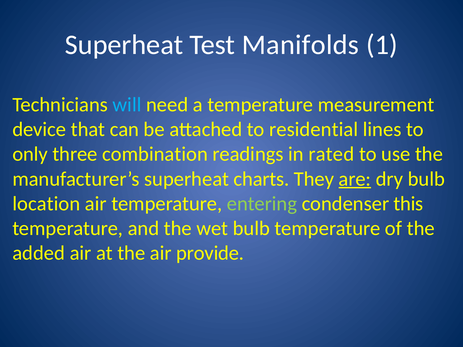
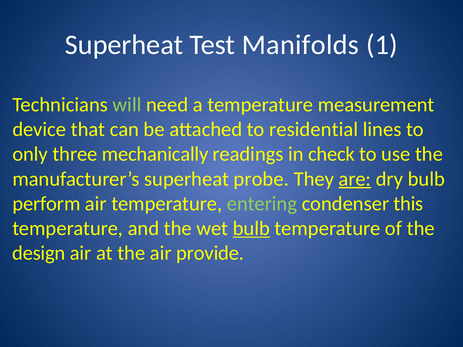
will colour: light blue -> light green (127, 105)
combination: combination -> mechanically (155, 154)
rated: rated -> check (332, 154)
charts: charts -> probe (261, 179)
location: location -> perform (46, 204)
bulb underline: none -> present (251, 228)
added: added -> design (39, 253)
